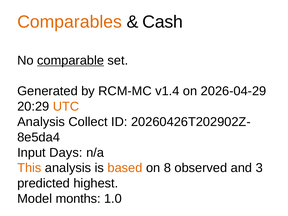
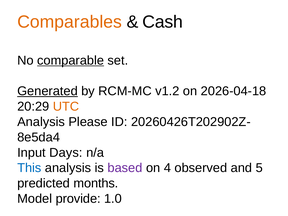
Generated underline: none -> present (47, 91)
v1.4: v1.4 -> v1.2 (167, 91)
2026-04-29: 2026-04-29 -> 2026-04-18 (234, 91)
Collect: Collect -> Please (88, 122)
This colour: orange -> blue (29, 168)
based colour: orange -> purple (125, 168)
8: 8 -> 4 (167, 168)
3: 3 -> 5 (259, 168)
highest: highest -> months (96, 183)
months: months -> provide (78, 199)
